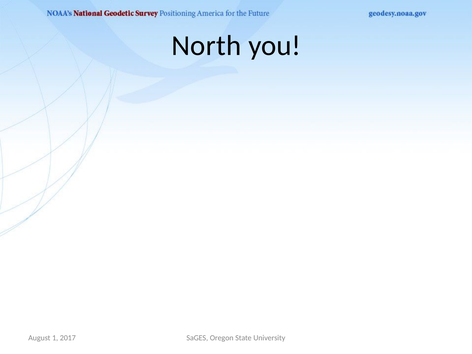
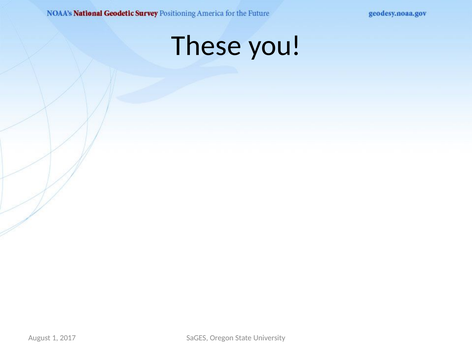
North: North -> These (206, 46)
